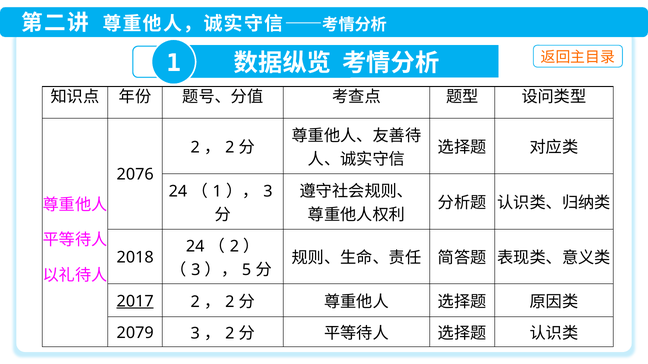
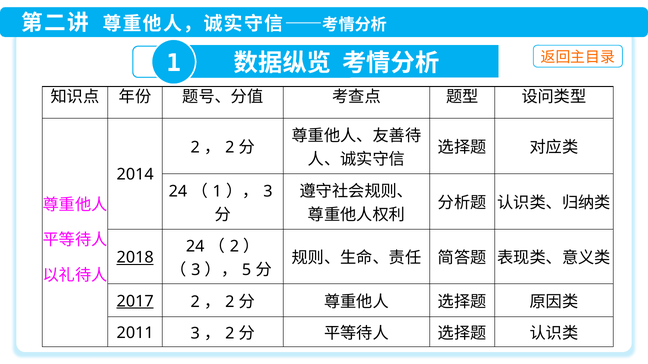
2076: 2076 -> 2014 (135, 175)
2018 underline: none -> present (135, 258)
2079: 2079 -> 2011 (135, 333)
